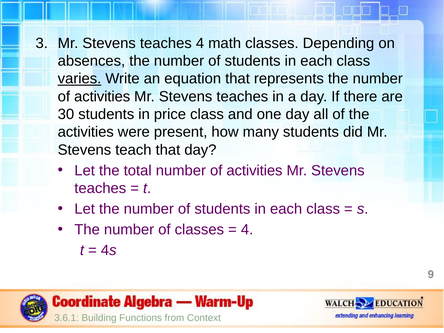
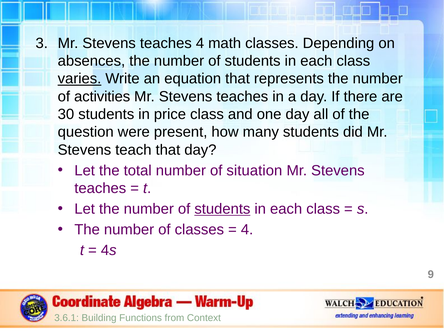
activities: activities -> question (86, 132)
total number of activities: activities -> situation (254, 171)
students underline: none -> present (222, 209)
